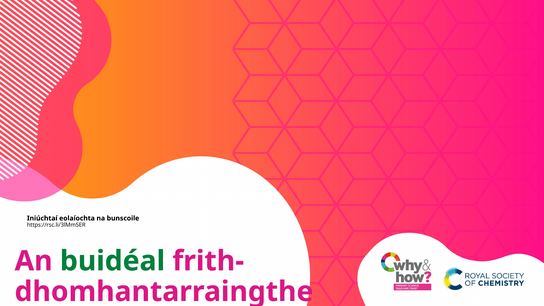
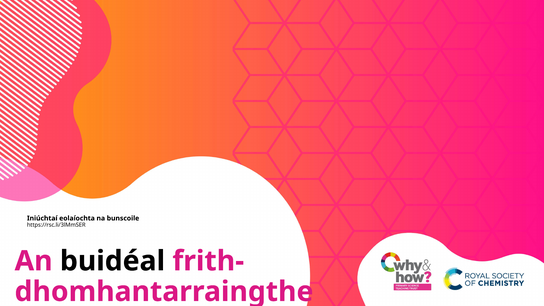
buidéal colour: green -> black (112, 261)
